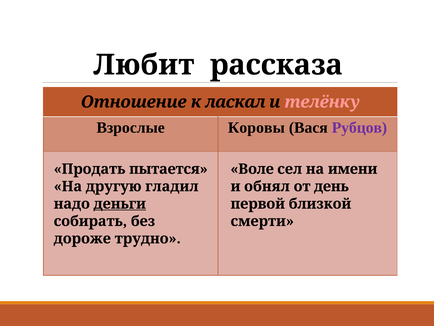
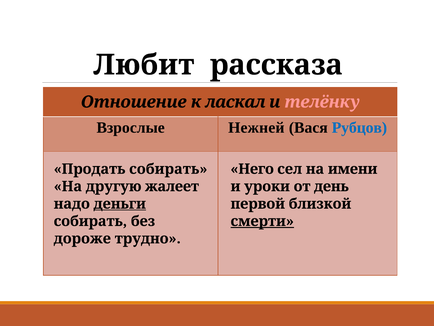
Коровы: Коровы -> Нежней (256, 127)
Рубцов colour: purple -> blue (359, 127)
Продать пытается: пытается -> собирать (168, 169)
Воле: Воле -> Него (252, 169)
гладил: гладил -> жалеет (172, 186)
обнял: обнял -> уроки (267, 186)
смерти underline: none -> present (262, 221)
